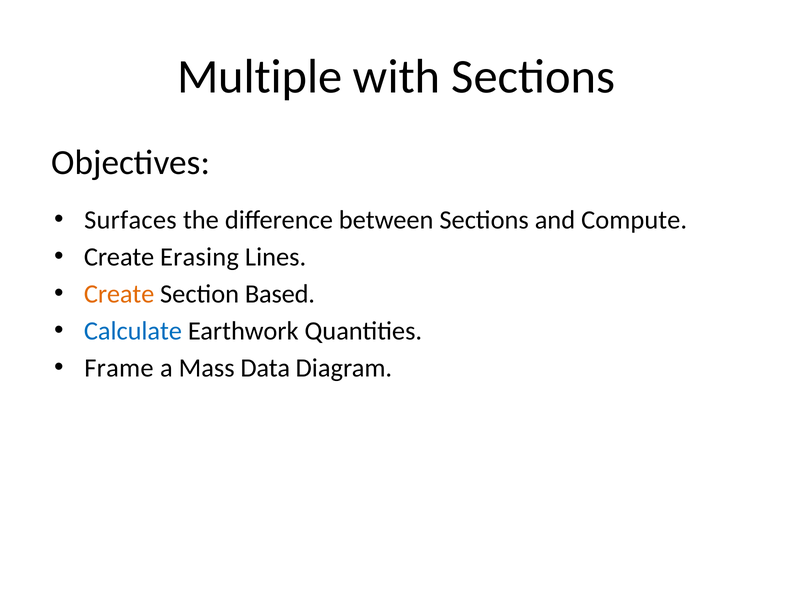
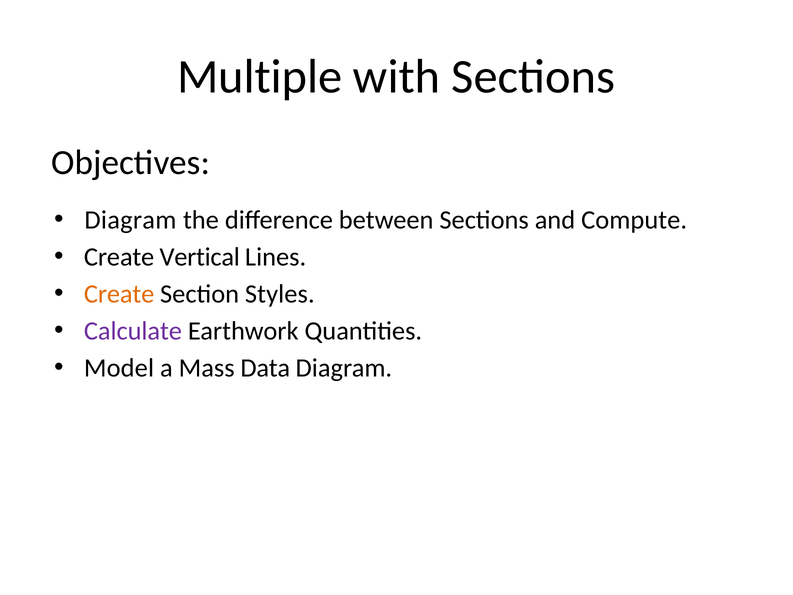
Surfaces: Surfaces -> Diagram (130, 220)
Erasing: Erasing -> Vertical (200, 257)
Based: Based -> Styles (280, 294)
Calculate colour: blue -> purple (133, 331)
Frame: Frame -> Model (119, 368)
